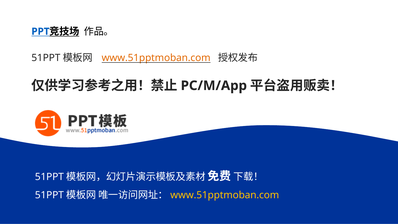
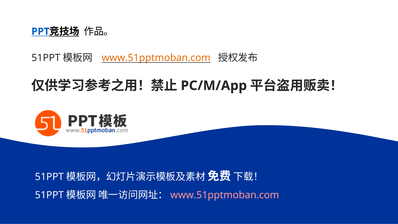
www.51pptmoban.com colour: yellow -> pink (225, 195)
